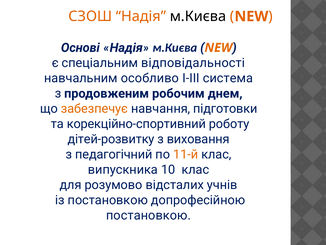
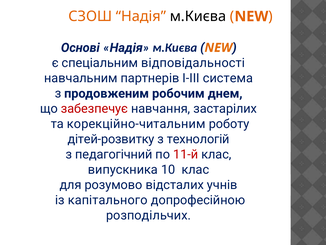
особливо: особливо -> партнерів (150, 78)
забезпечує colour: orange -> red (94, 109)
підготовки: підготовки -> застарілих (225, 109)
корекційно-спортивний: корекційно-спортивний -> корекційно-читальним (136, 124)
виховання: виховання -> технологій (198, 139)
11-й colour: orange -> red (186, 154)
із постановкою: постановкою -> капітального (108, 200)
постановкою: постановкою -> розподільчих (149, 215)
